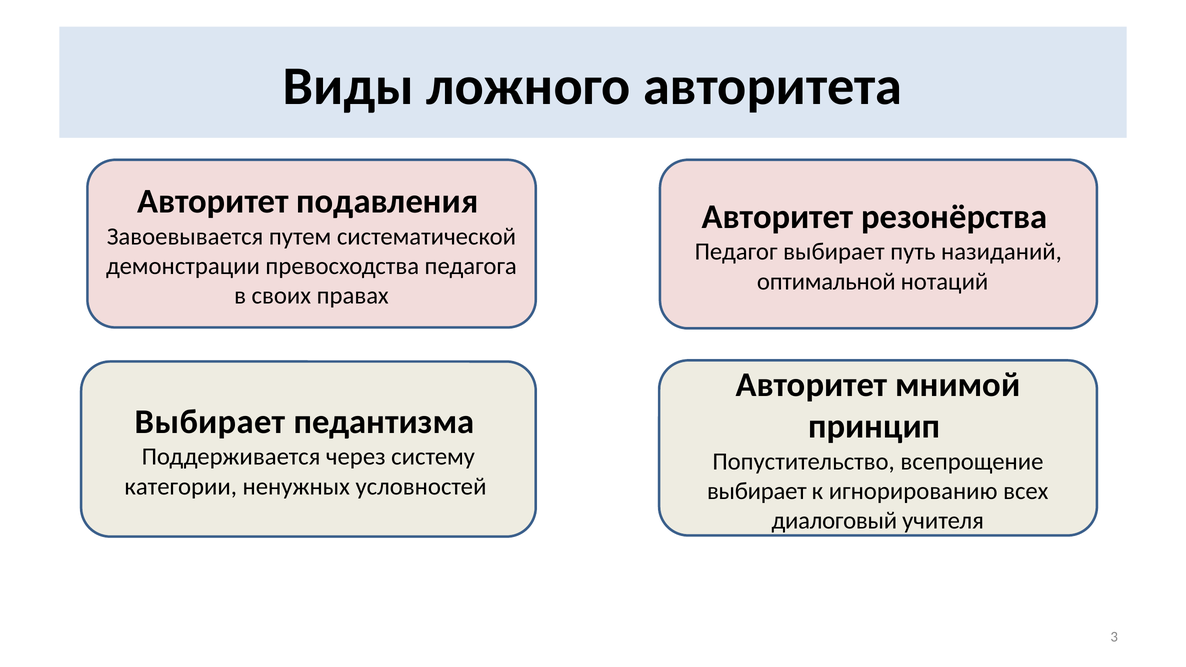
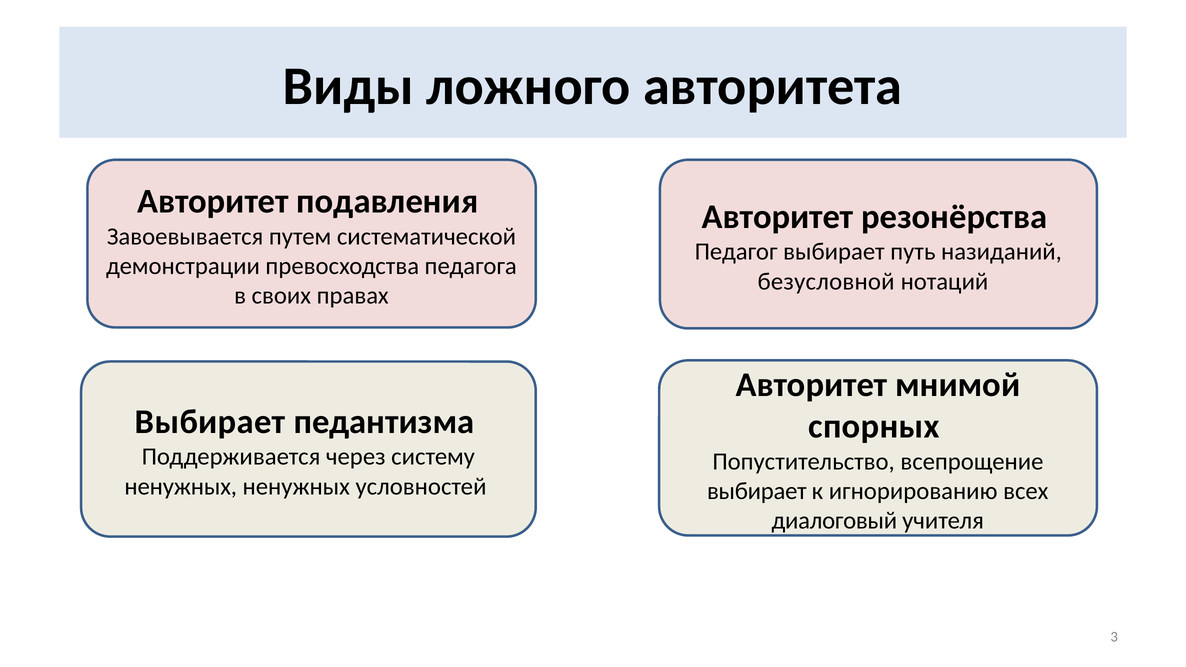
оптимальной: оптимальной -> безусловной (826, 281)
принцип: принцип -> спорных (874, 427)
категории: категории -> ненужных (181, 487)
